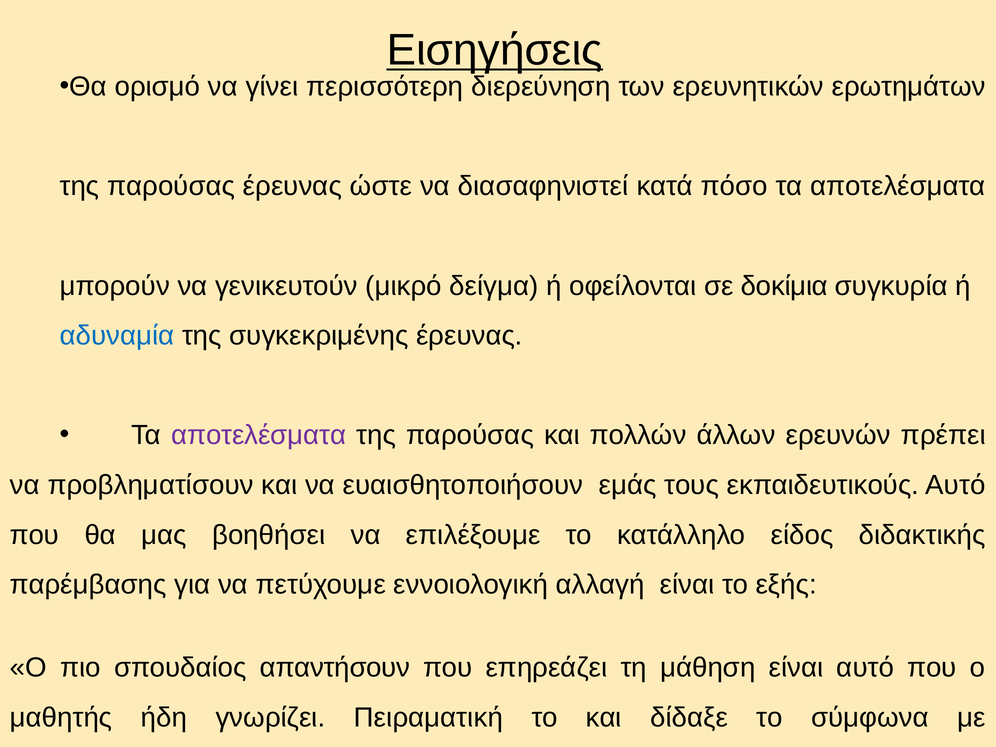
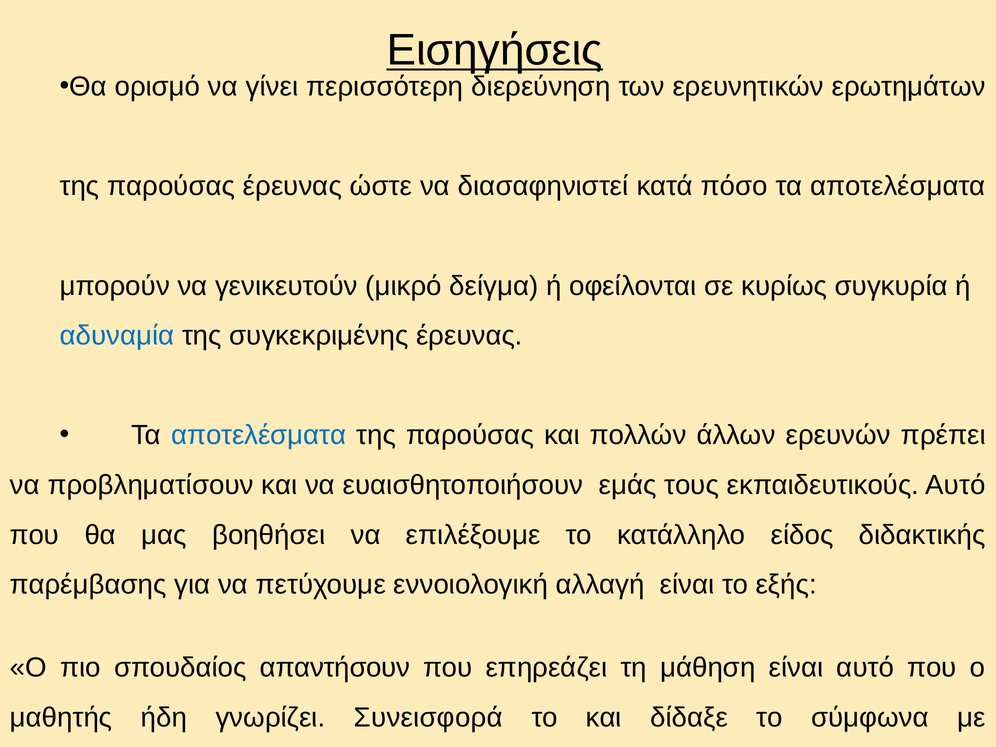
δοκίμια: δοκίμια -> κυρίως (784, 286)
αποτελέσματα colour: purple -> blue (259, 435)
Πειραματική: Πειραματική -> Συνεισφορά (428, 718)
